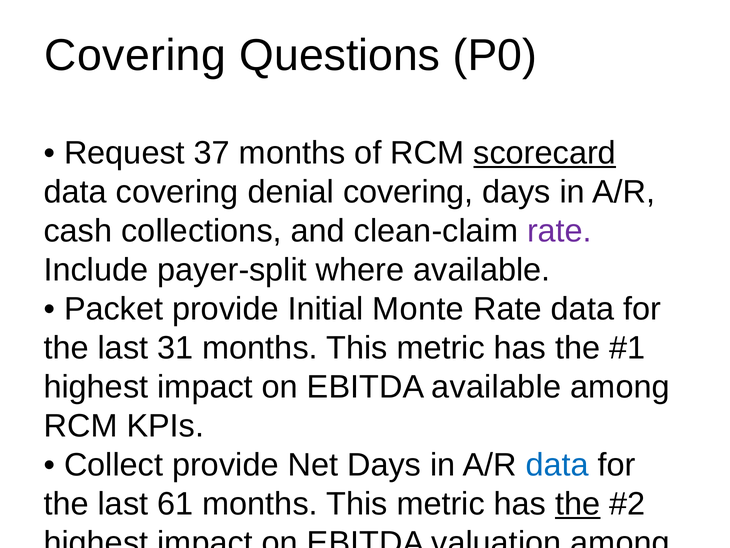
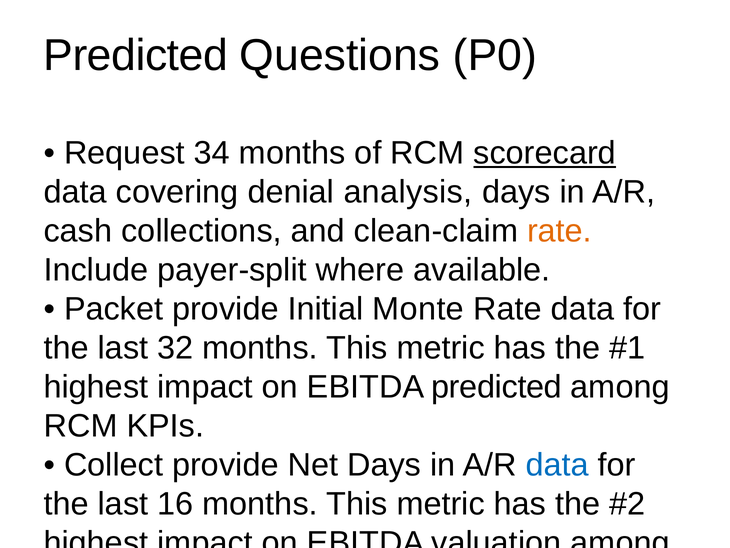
Covering: Covering -> Predicted (136, 55)
37: 37 -> 34 (212, 153)
denial covering: covering -> analysis (408, 192)
rate colour: purple -> orange (560, 231)
31: 31 -> 32 (175, 348)
EBITDA available: available -> predicted (497, 387)
61: 61 -> 16 (175, 504)
the underline: present -> none (578, 504)
